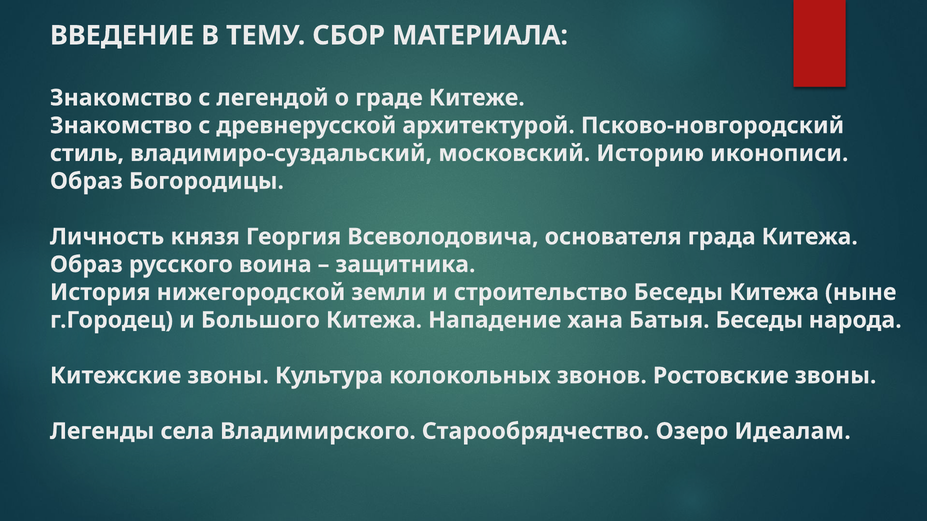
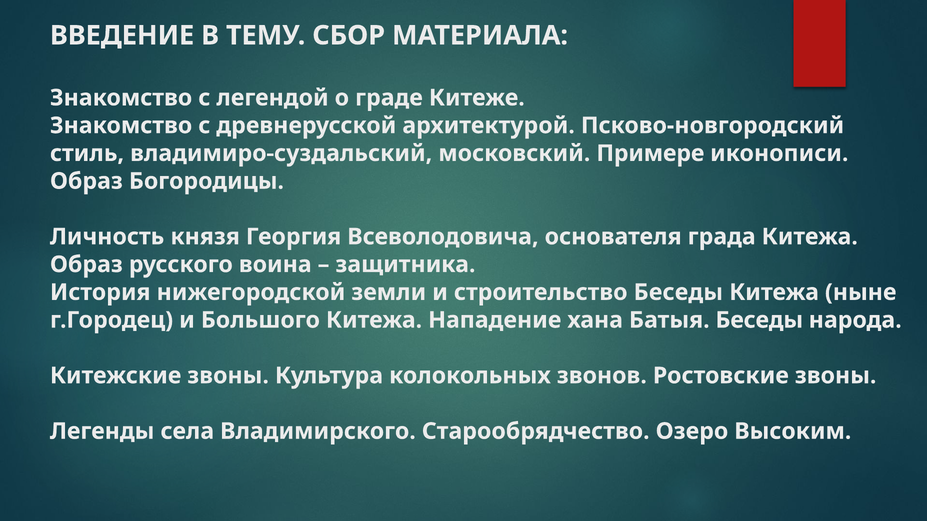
Историю: Историю -> Примере (650, 153)
Идеалам: Идеалам -> Высоким (793, 432)
